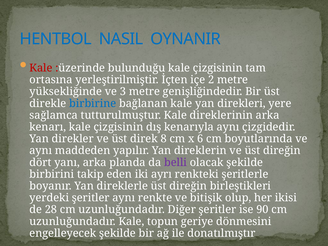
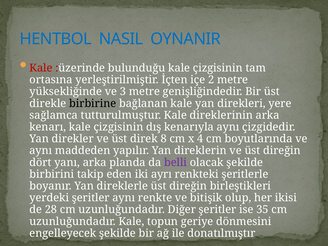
birbirine colour: blue -> black (93, 103)
6: 6 -> 4 (200, 139)
90: 90 -> 35 (262, 210)
